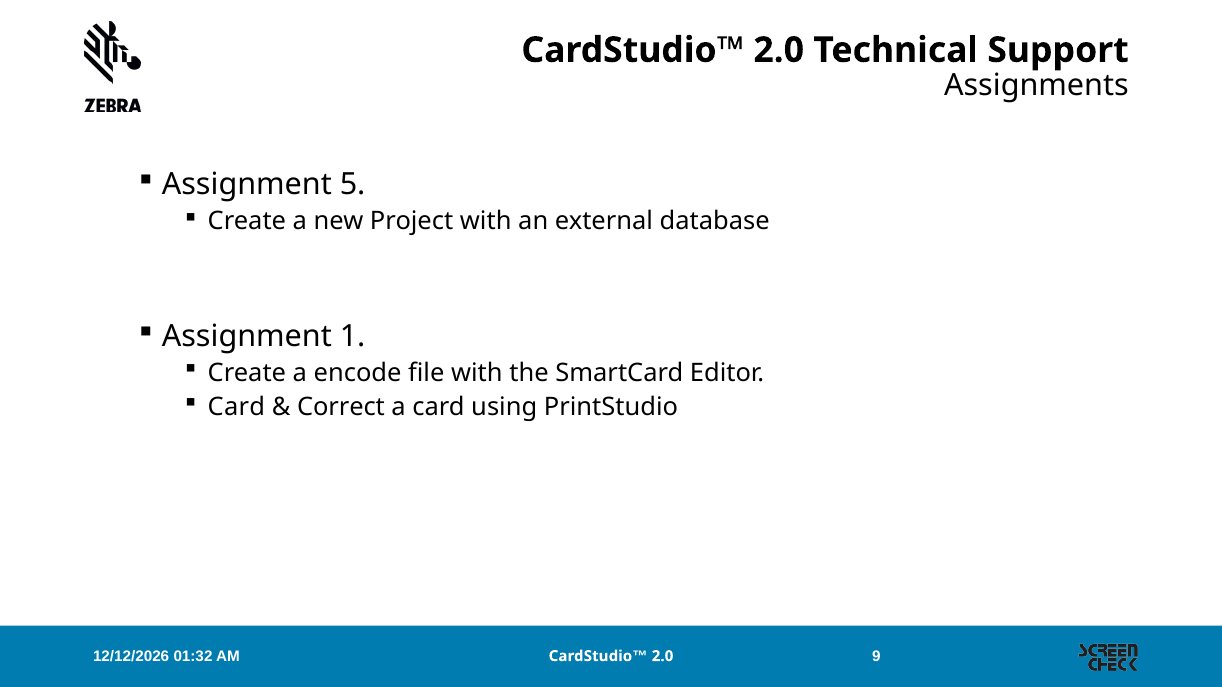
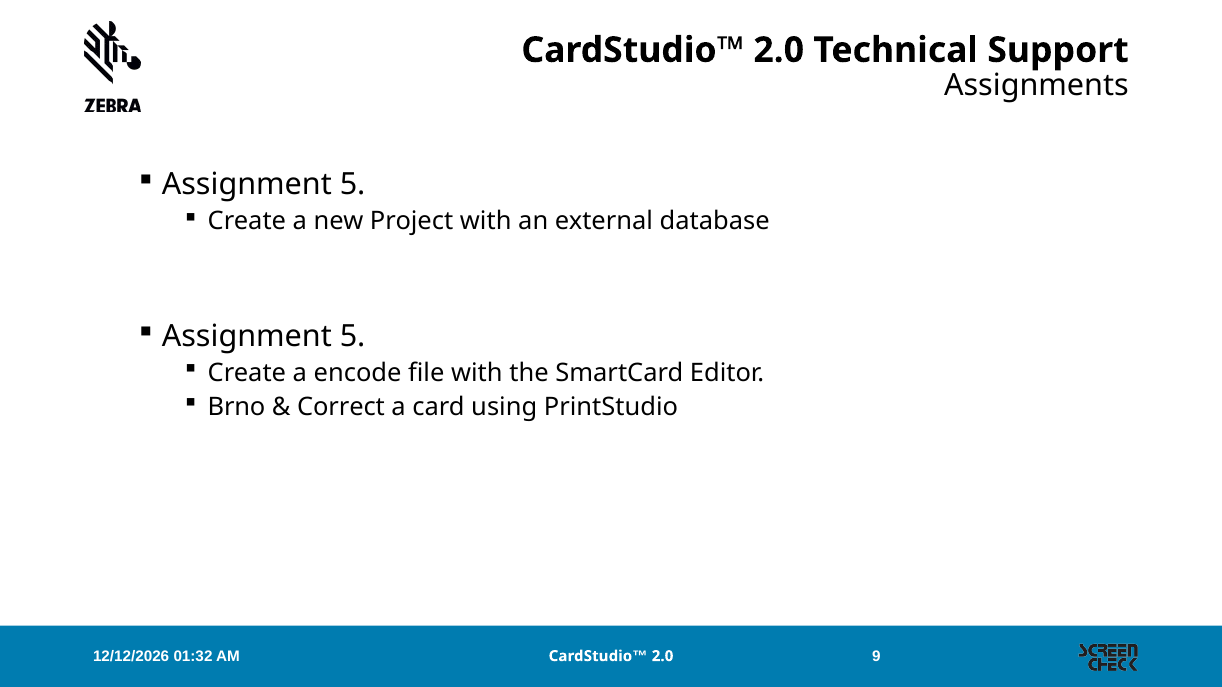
1: 1 -> 5 (353, 337)
Card: Card -> Brno (237, 407)
